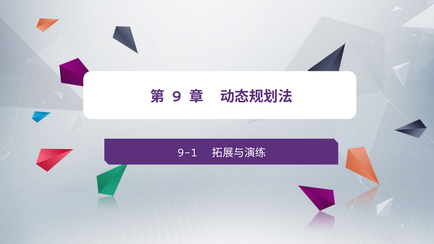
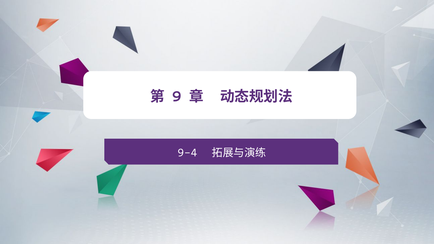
9-1: 9-1 -> 9-4 (187, 153)
